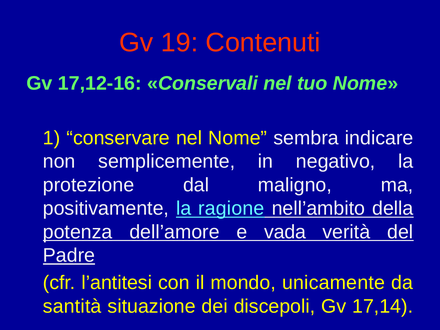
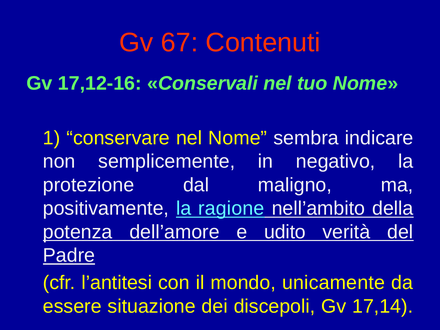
19: 19 -> 67 (179, 43)
vada: vada -> udito (285, 232)
santità: santità -> essere (72, 306)
